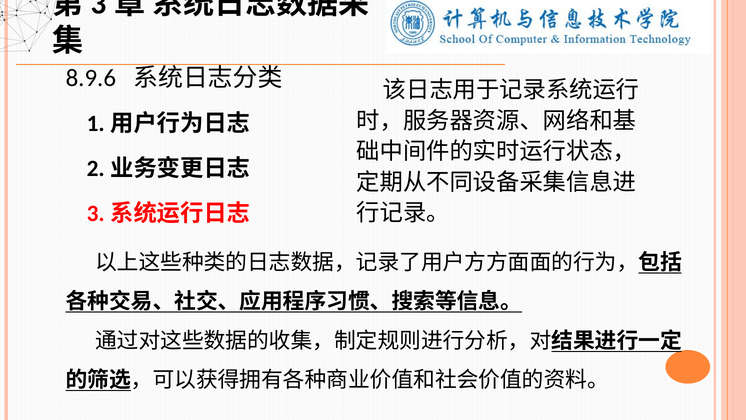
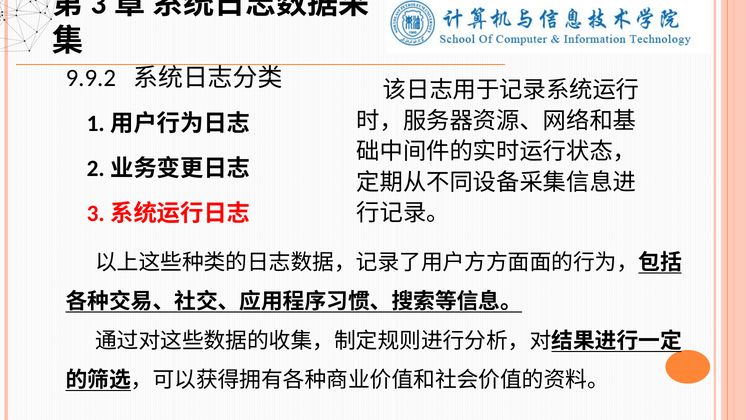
8.9.6: 8.9.6 -> 9.9.2 (91, 78)
